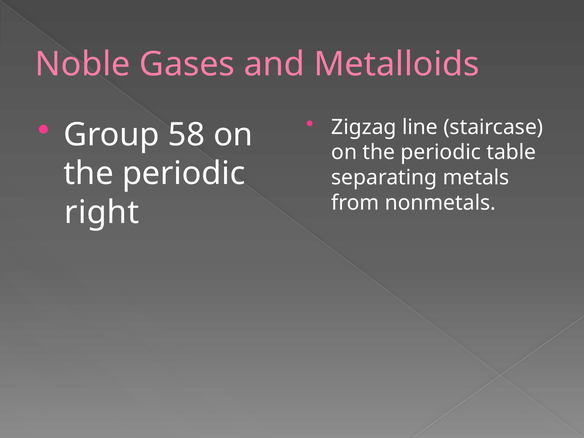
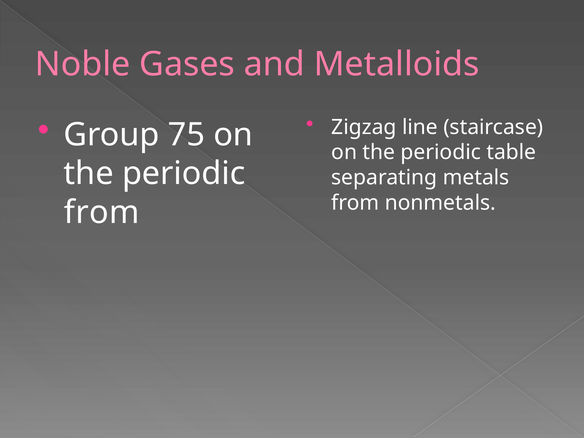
58: 58 -> 75 (186, 135)
right: right -> from (102, 213)
